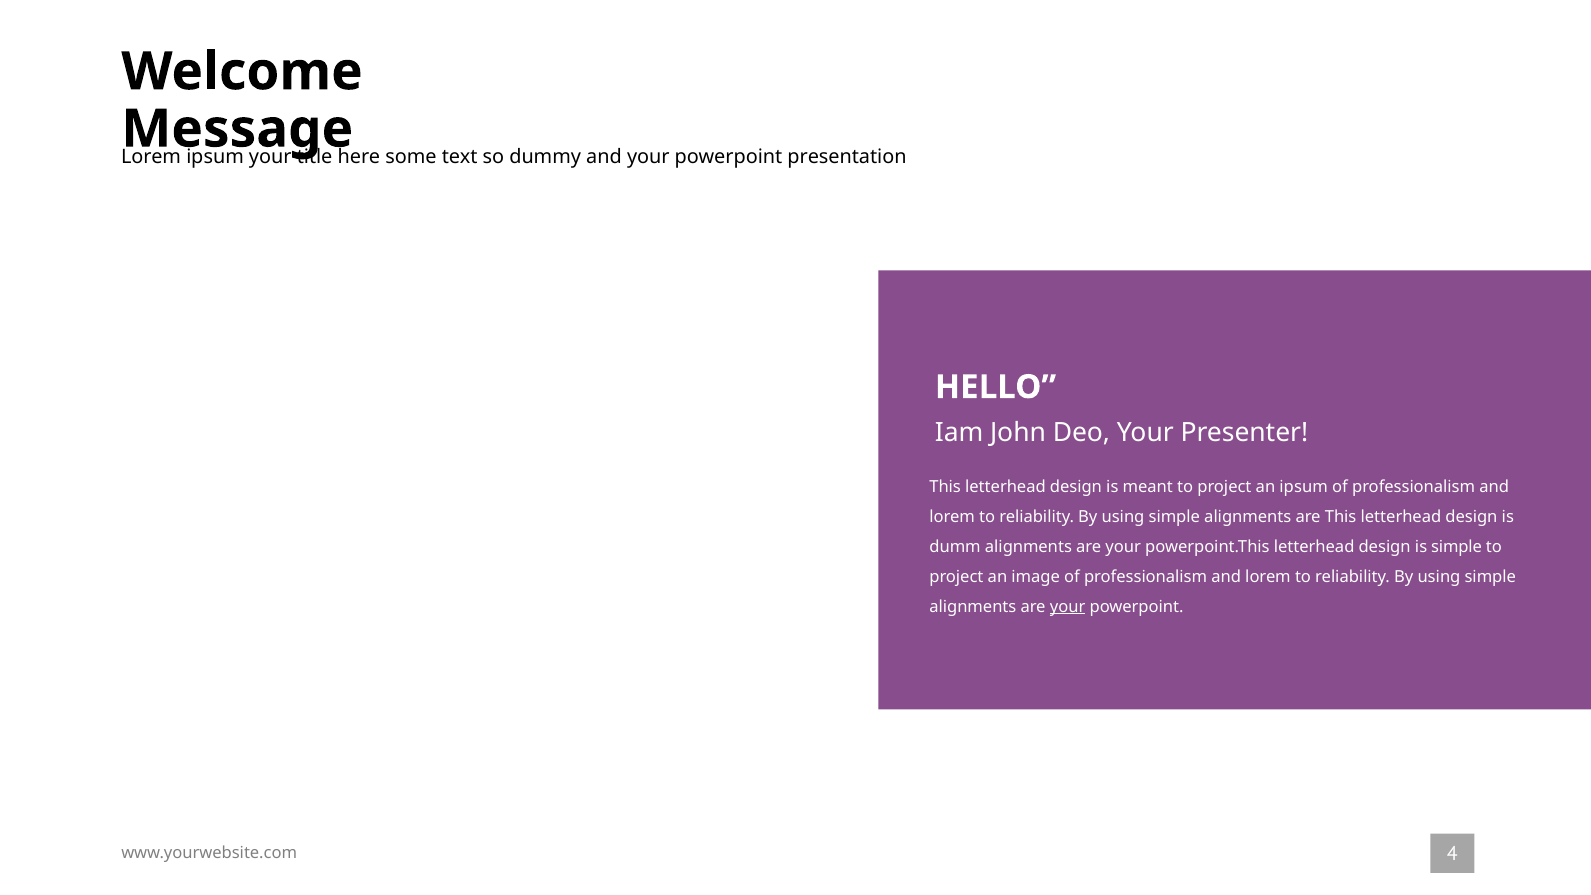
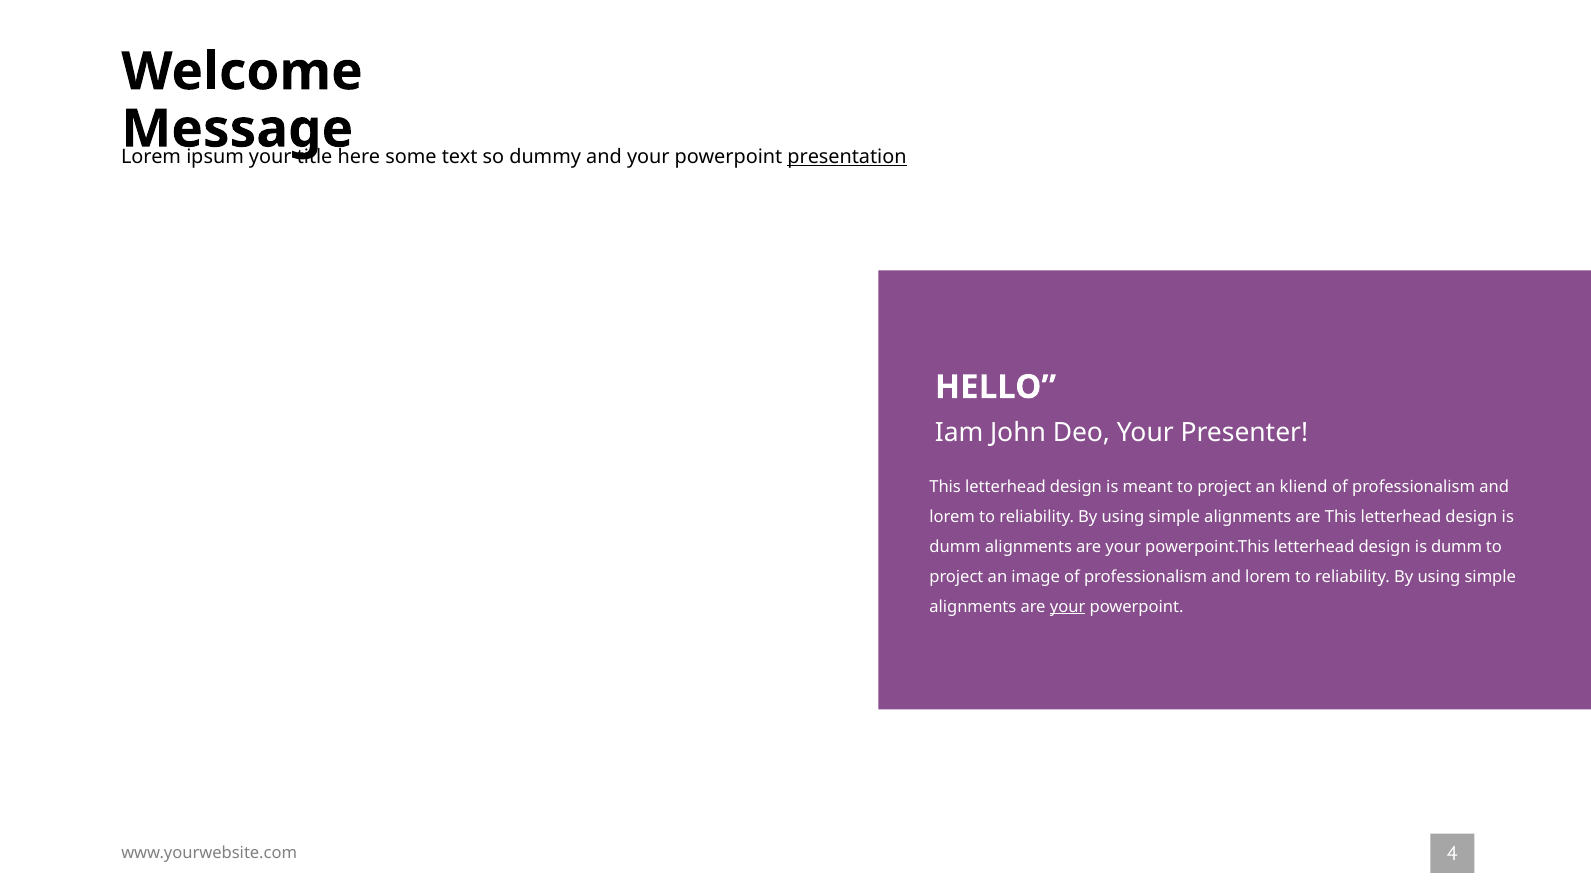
presentation underline: none -> present (847, 157)
an ipsum: ipsum -> kliend (1304, 487)
simple: simple -> dumm (1457, 547)
